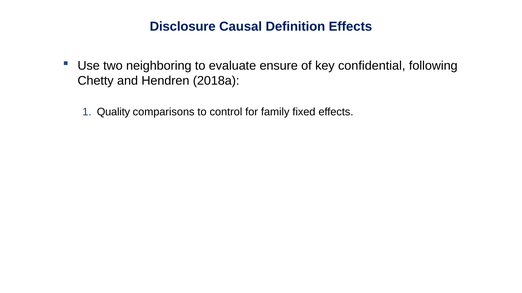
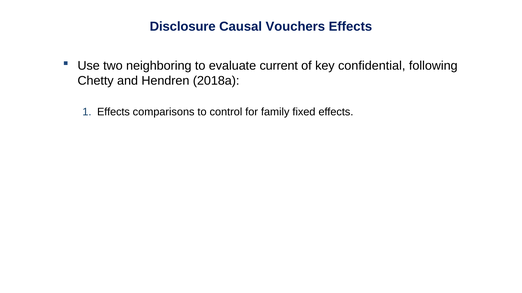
Definition: Definition -> Vouchers (295, 27)
ensure: ensure -> current (279, 66)
Quality: Quality -> Effects (113, 112)
